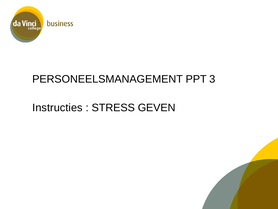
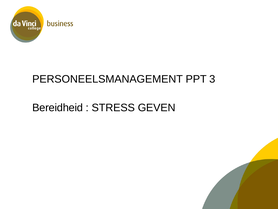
Instructies: Instructies -> Bereidheid (58, 107)
